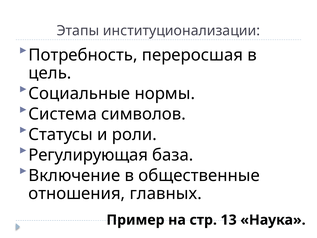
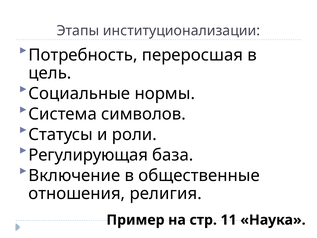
главных: главных -> религия (166, 193)
13: 13 -> 11 (229, 220)
